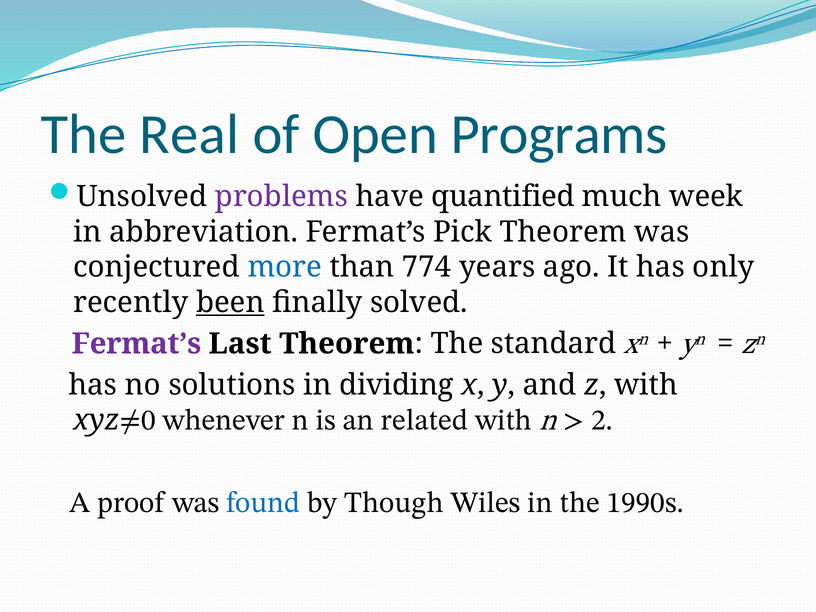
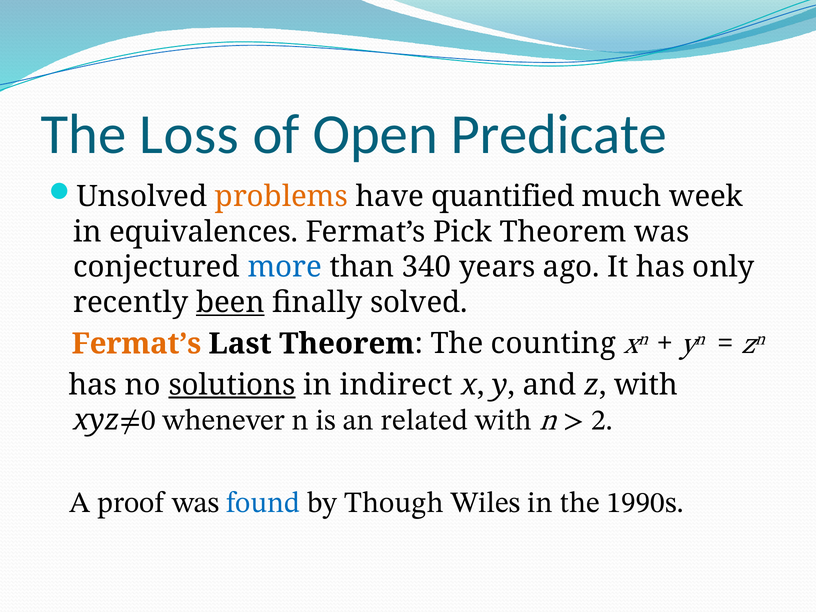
Real: Real -> Loss (189, 135)
Programs: Programs -> Predicate (559, 135)
problems colour: purple -> orange (282, 196)
abbreviation: abbreviation -> equivalences (204, 232)
774: 774 -> 340 (427, 267)
Fermat’s colour: purple -> orange (136, 344)
standard: standard -> counting (553, 344)
solutions underline: none -> present (232, 385)
dividing: dividing -> indirect (396, 385)
